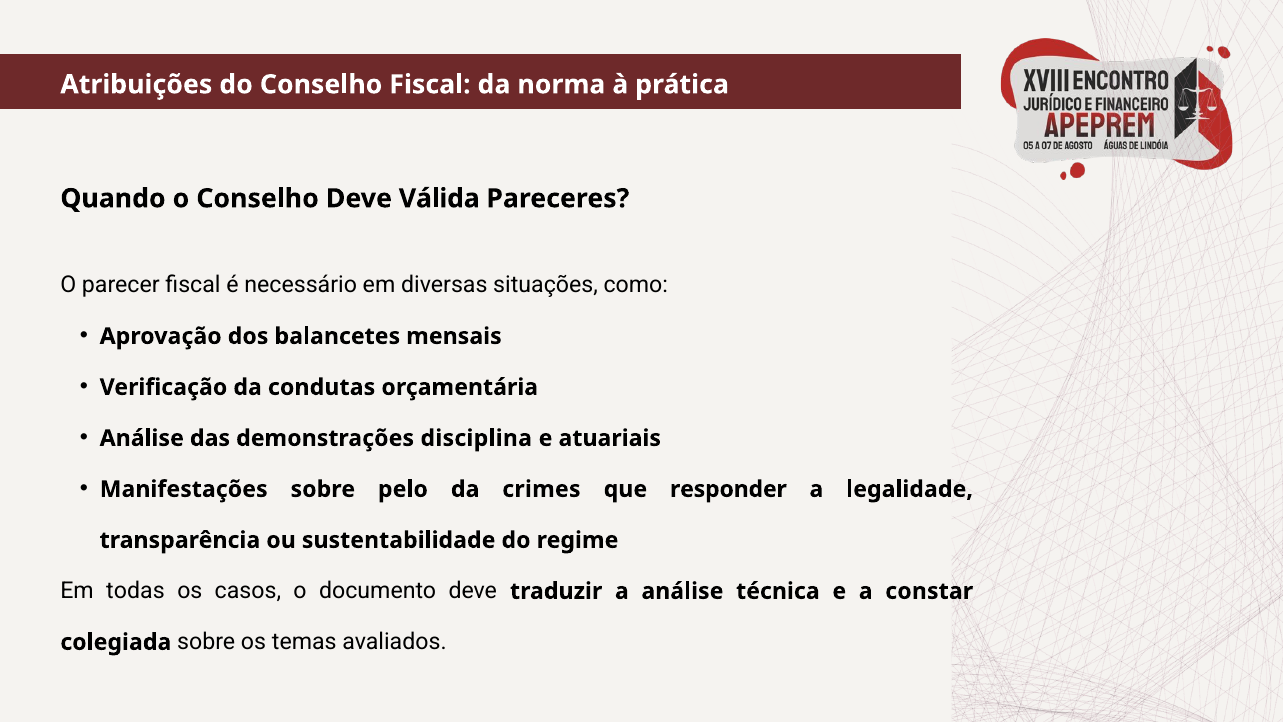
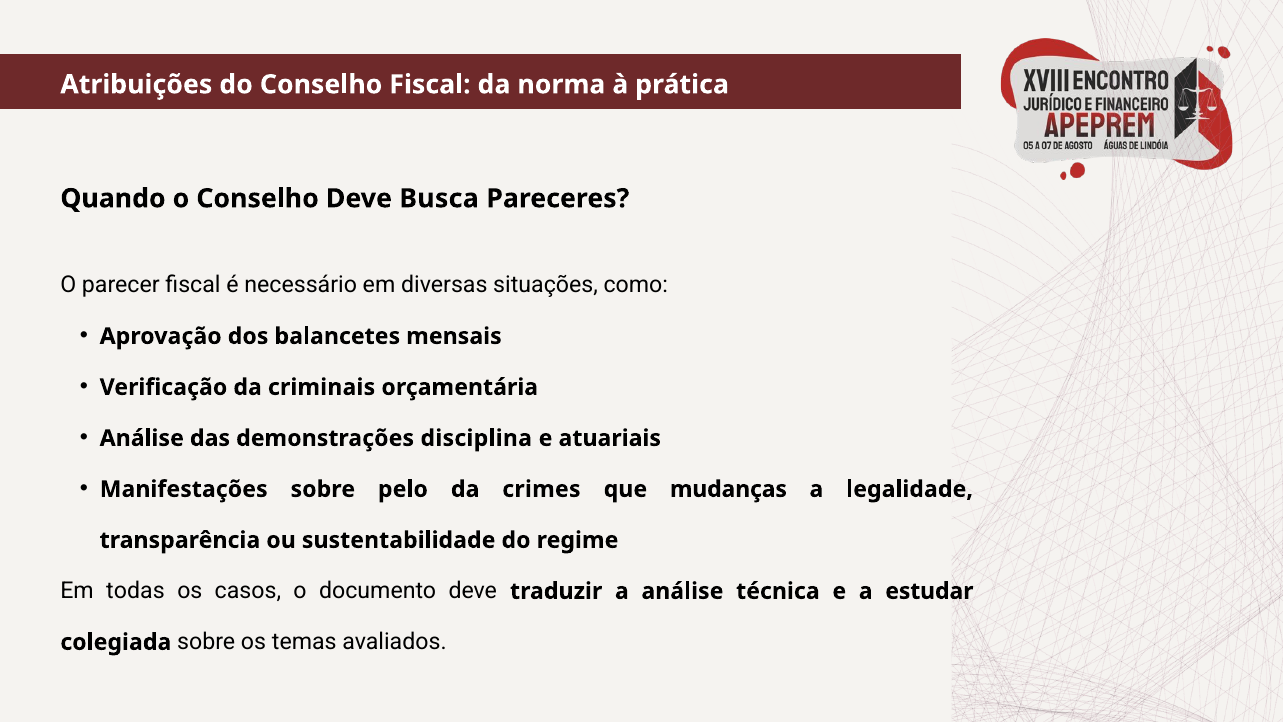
Válida: Válida -> Busca (439, 198)
condutas: condutas -> criminais (322, 387)
responder: responder -> mudanças (728, 489)
constar: constar -> estudar (929, 591)
